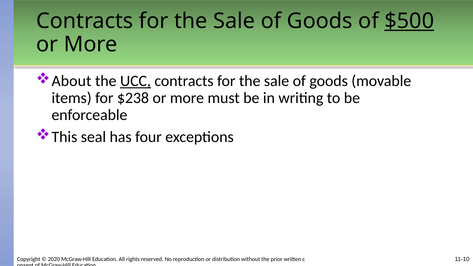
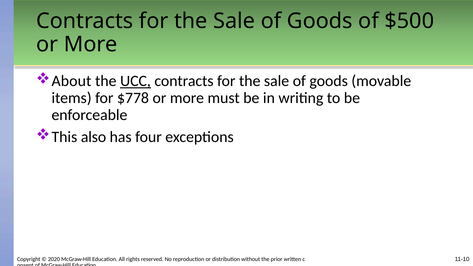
$500 underline: present -> none (409, 21)
$238: $238 -> $778 (133, 98)
seal: seal -> also (94, 137)
